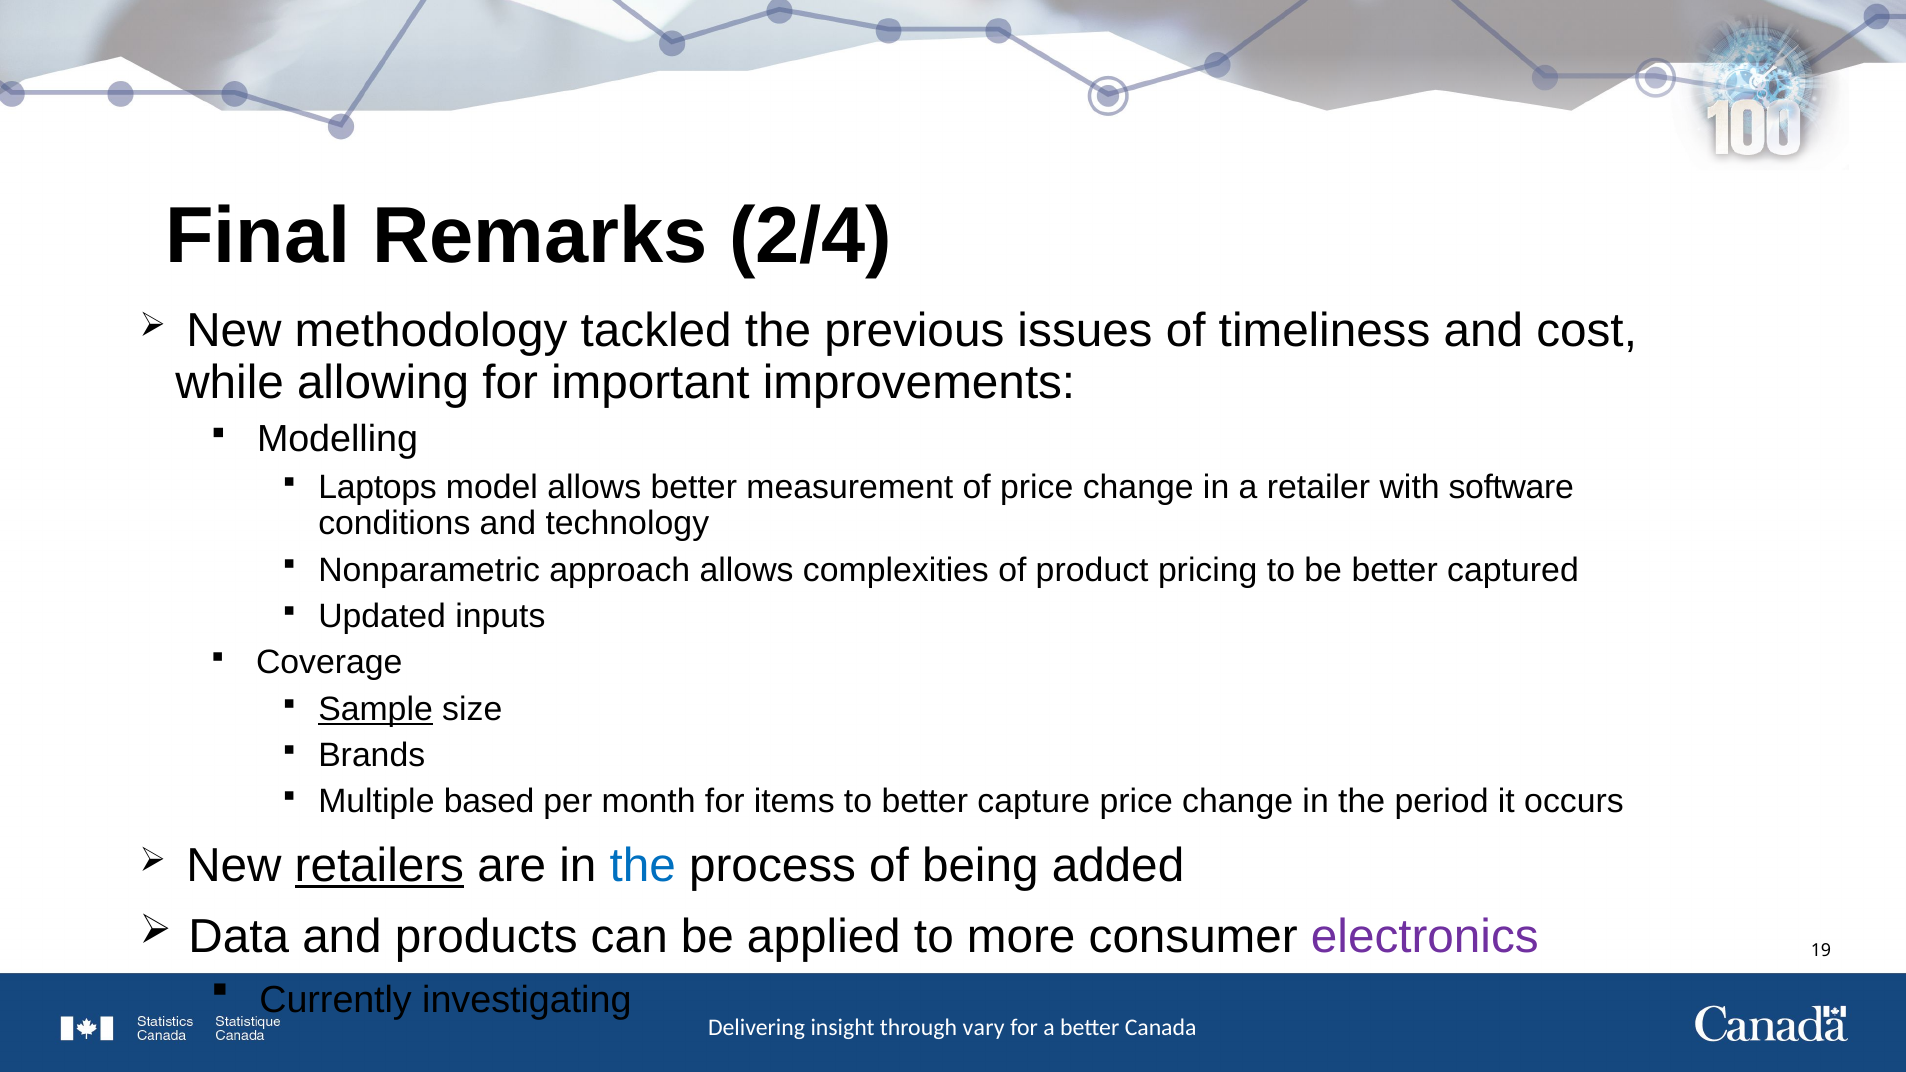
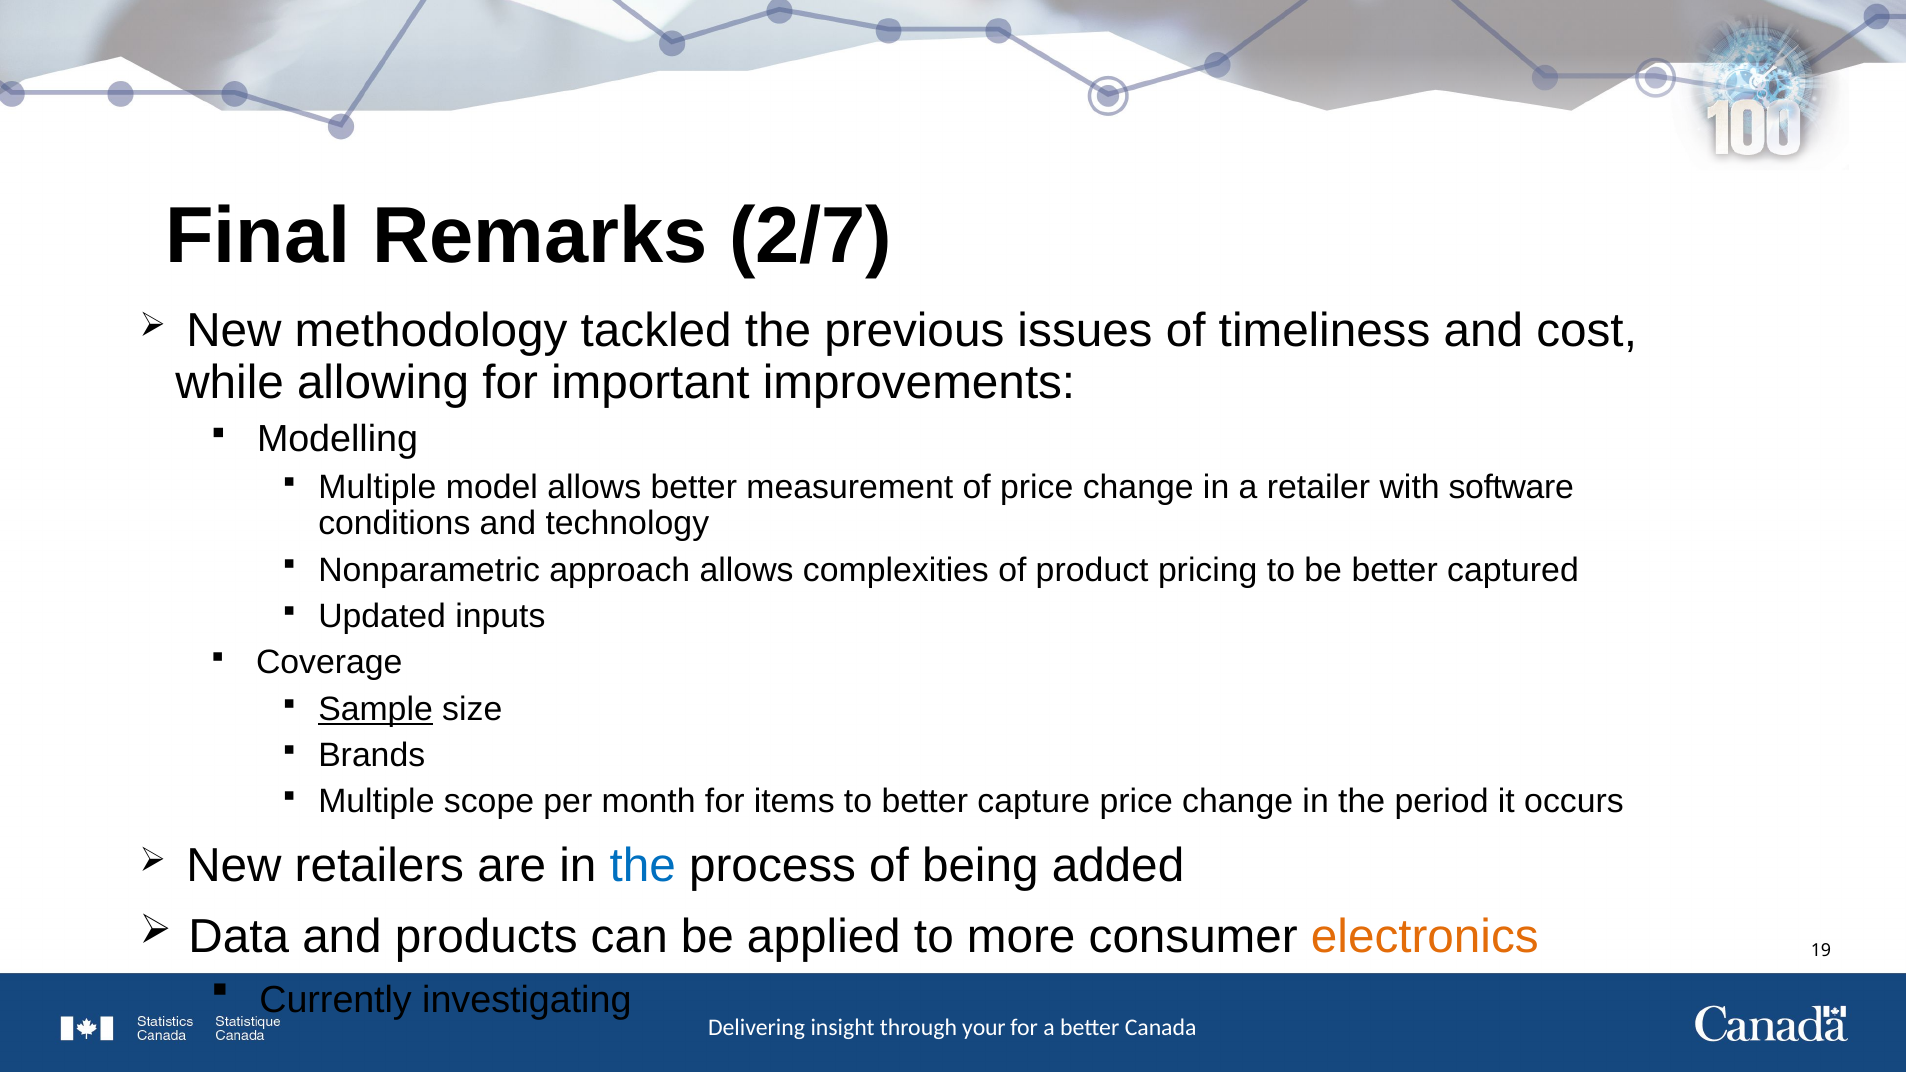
2/4: 2/4 -> 2/7 (811, 236)
Laptops: Laptops -> Multiple (377, 487)
based: based -> scope (489, 802)
retailers underline: present -> none (379, 866)
electronics colour: purple -> orange (1425, 937)
vary: vary -> your (984, 1028)
